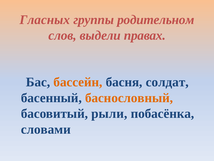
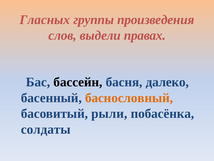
родительном: родительном -> произведения (156, 20)
бассейн colour: orange -> black (78, 82)
солдат: солдат -> далеко (167, 82)
словами: словами -> солдаты (46, 129)
